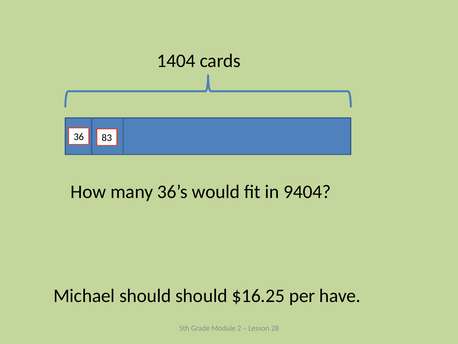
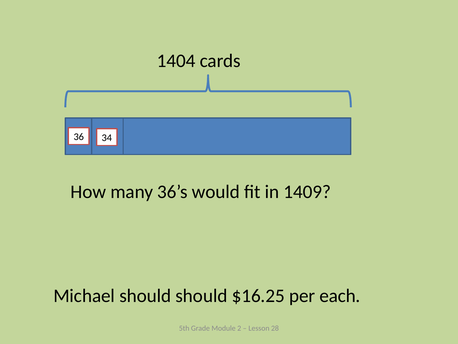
83: 83 -> 34 (107, 138)
9404: 9404 -> 1409 (307, 191)
have: have -> each (340, 295)
